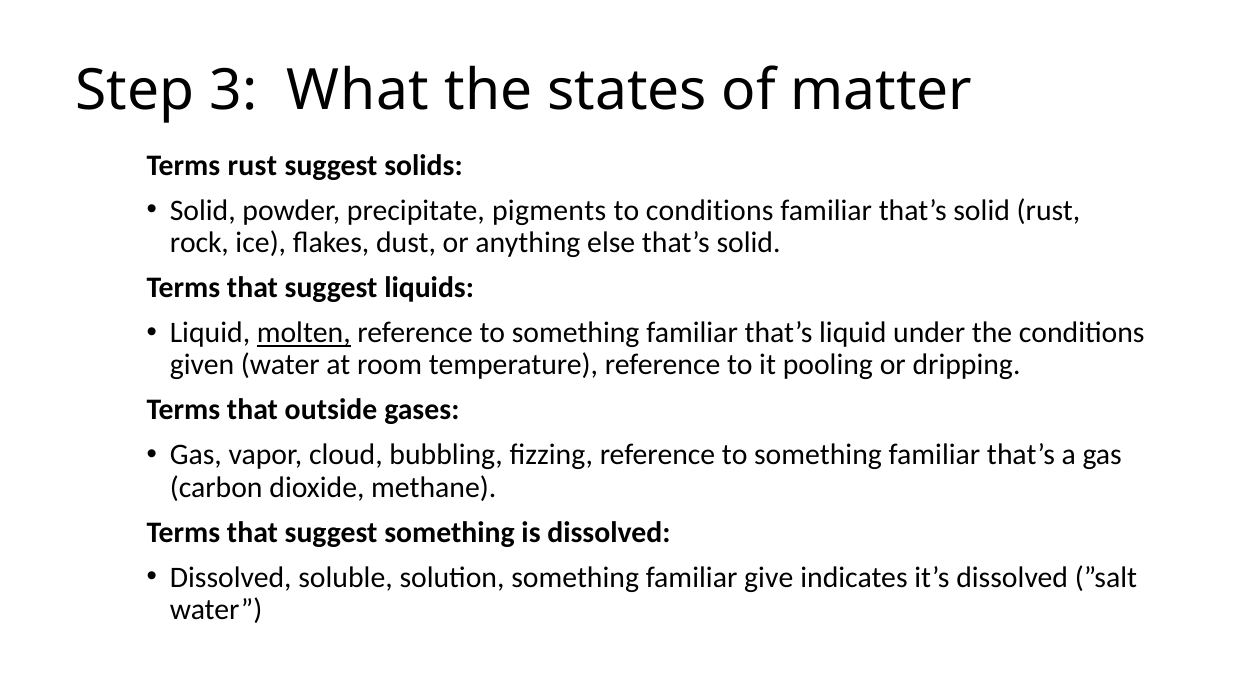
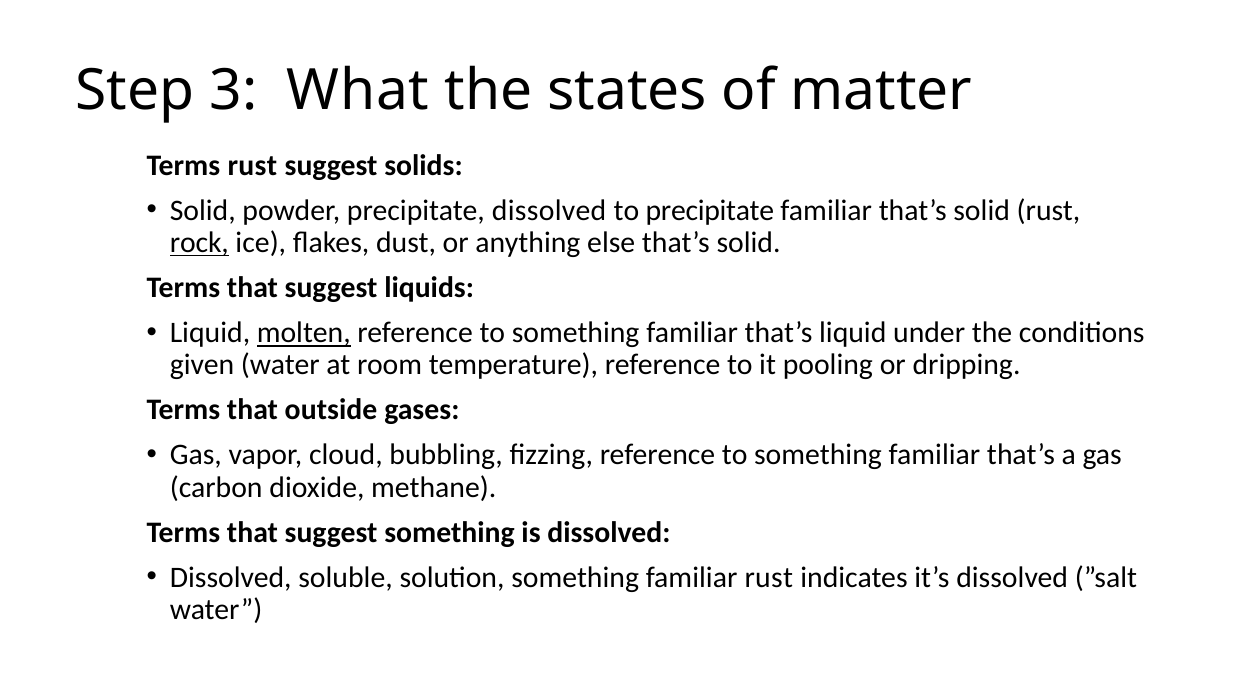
precipitate pigments: pigments -> dissolved (549, 210)
to conditions: conditions -> precipitate (710, 210)
rock underline: none -> present (199, 242)
familiar give: give -> rust (769, 577)
